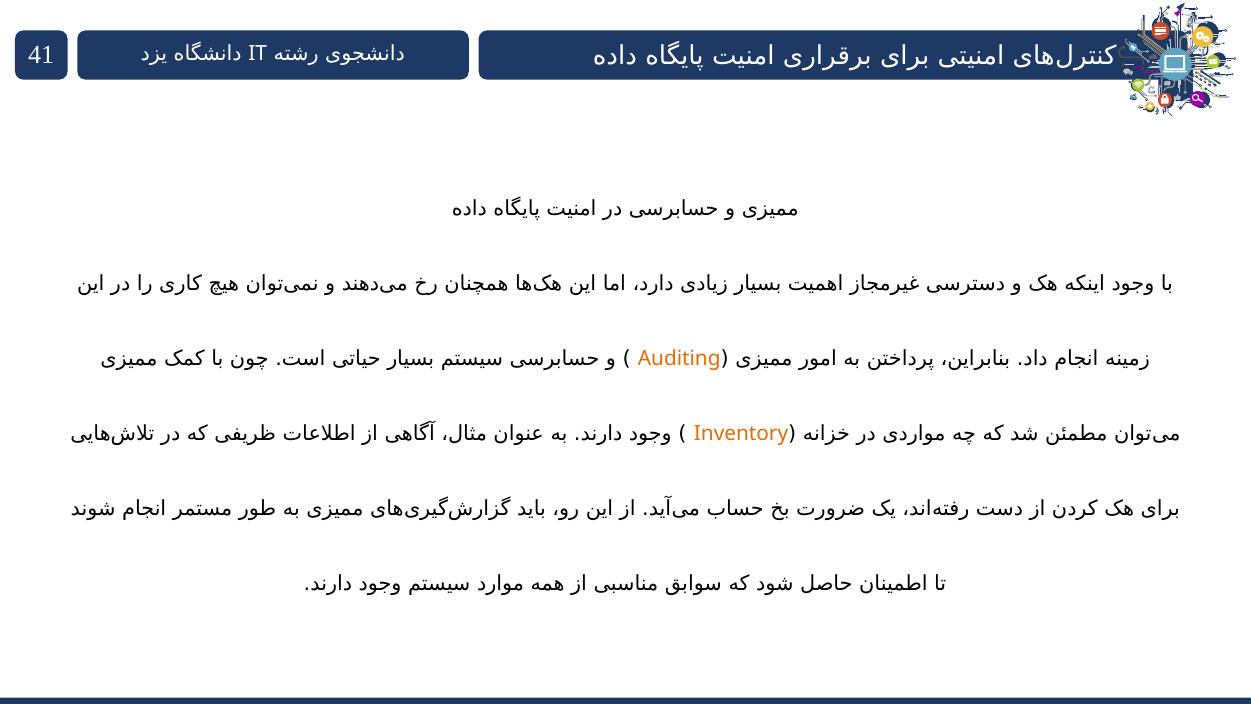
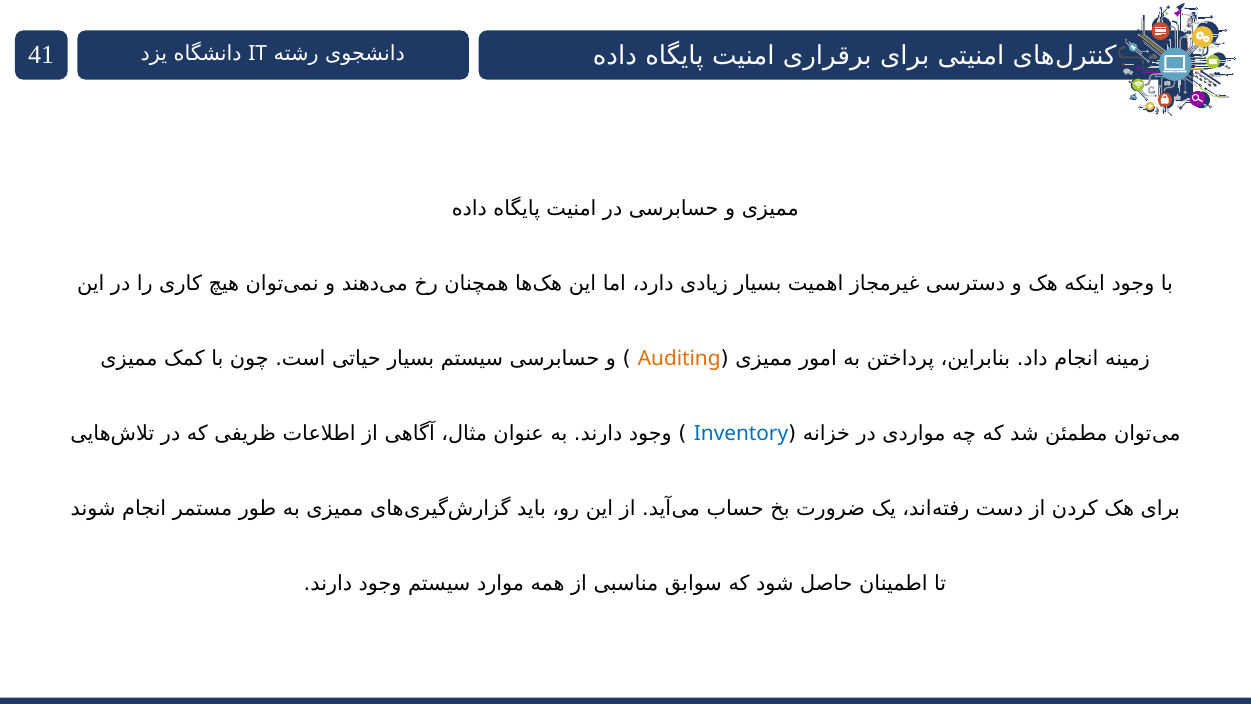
Inventory colour: orange -> blue (741, 434)
